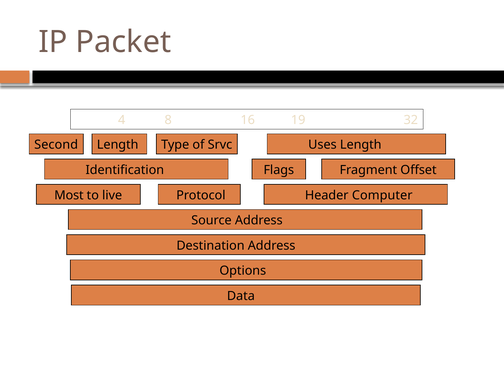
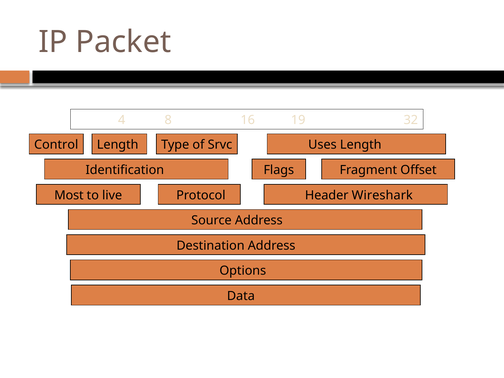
Second: Second -> Control (56, 145)
Computer: Computer -> Wireshark (382, 195)
